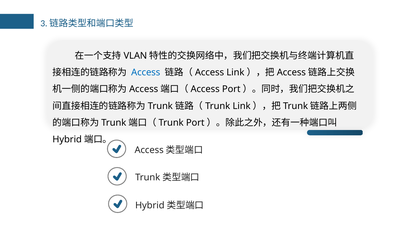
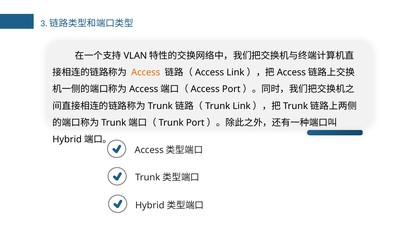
Access colour: blue -> orange (146, 73)
